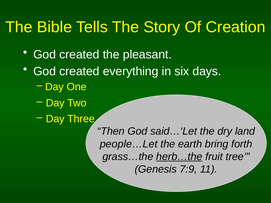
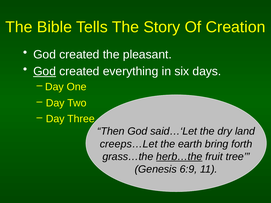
God underline: none -> present (45, 71)
people…Let: people…Let -> creeps…Let (129, 144)
7:9: 7:9 -> 6:9 (188, 169)
